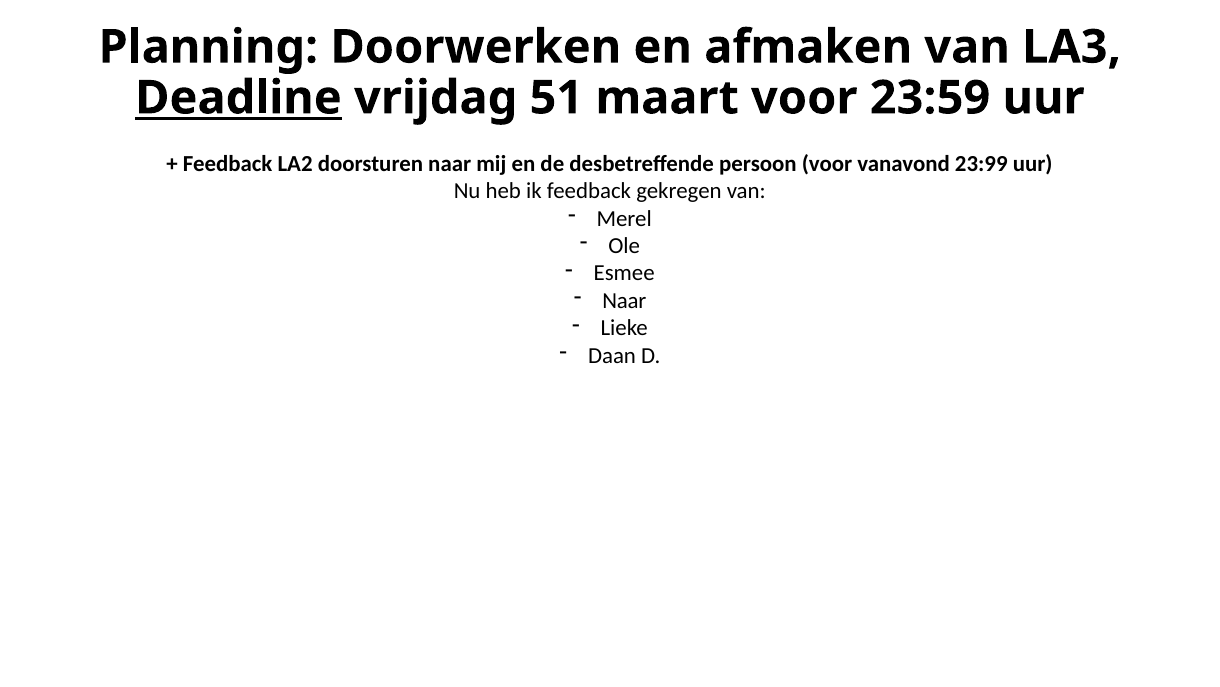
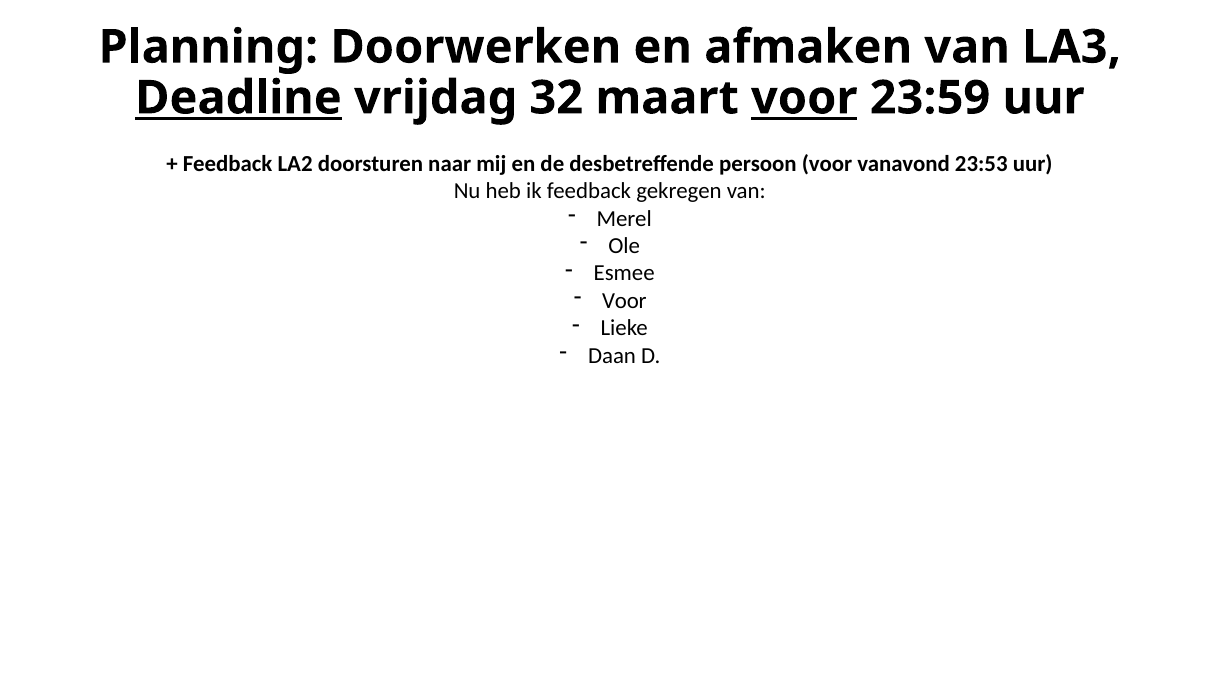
51: 51 -> 32 (556, 98)
voor underline: none -> present (804, 98)
23:99: 23:99 -> 23:53 (981, 163)
Naar: Naar -> Voor (624, 301)
